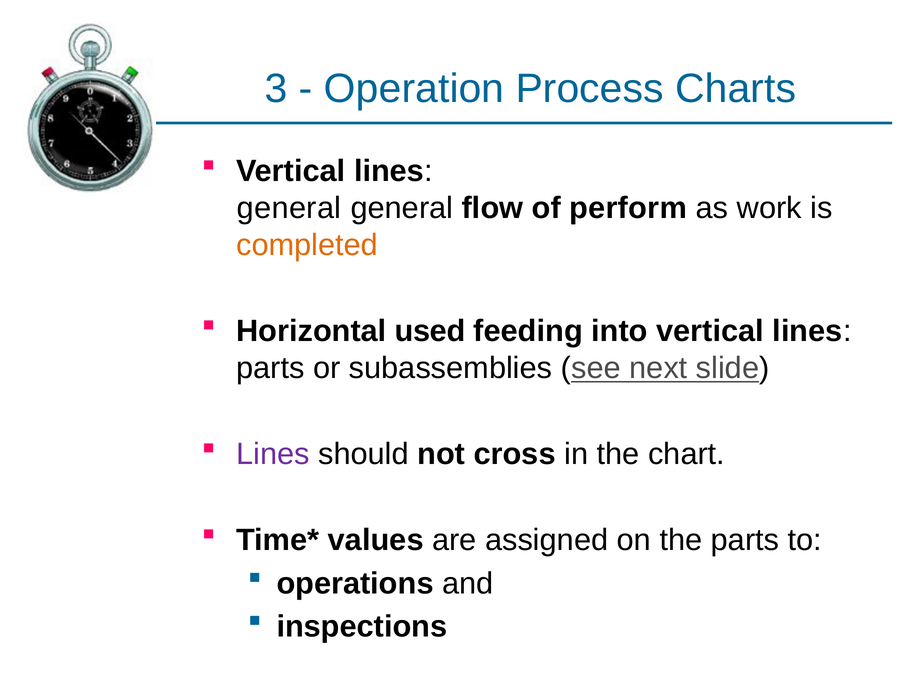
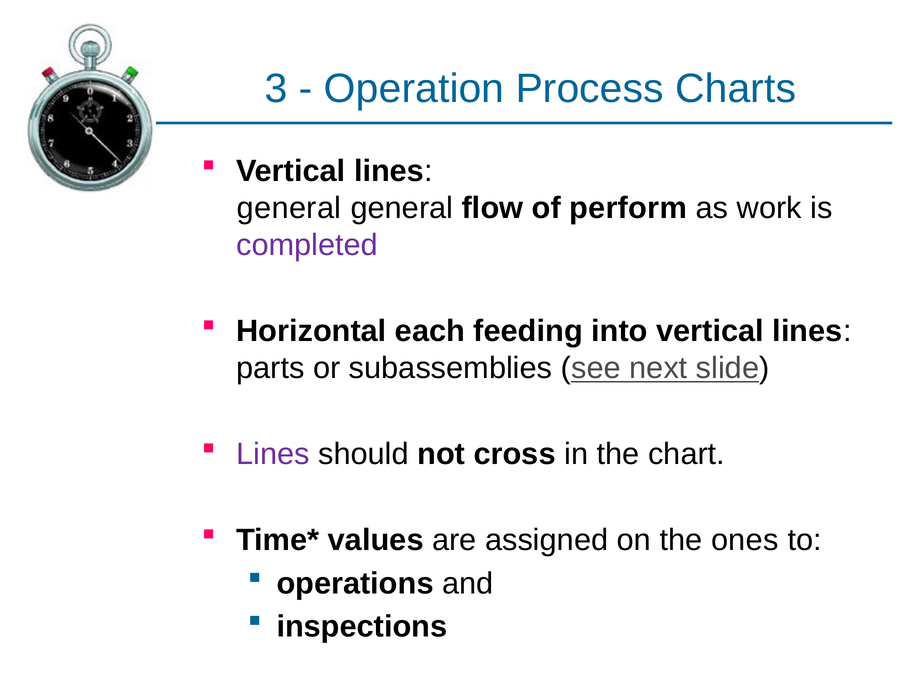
completed colour: orange -> purple (307, 245)
used: used -> each (430, 331)
the parts: parts -> ones (745, 541)
